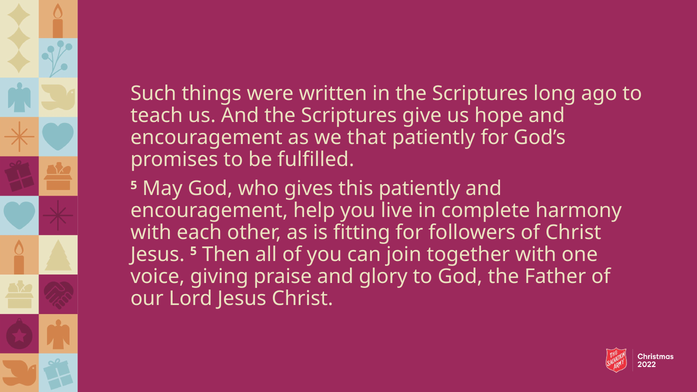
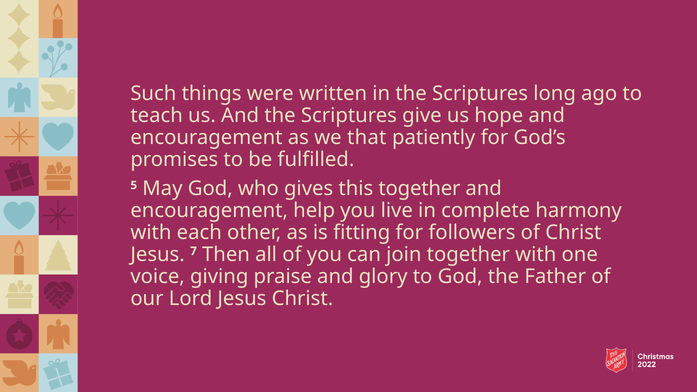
this patiently: patiently -> together (419, 189)
Jesus 5: 5 -> 7 (193, 251)
